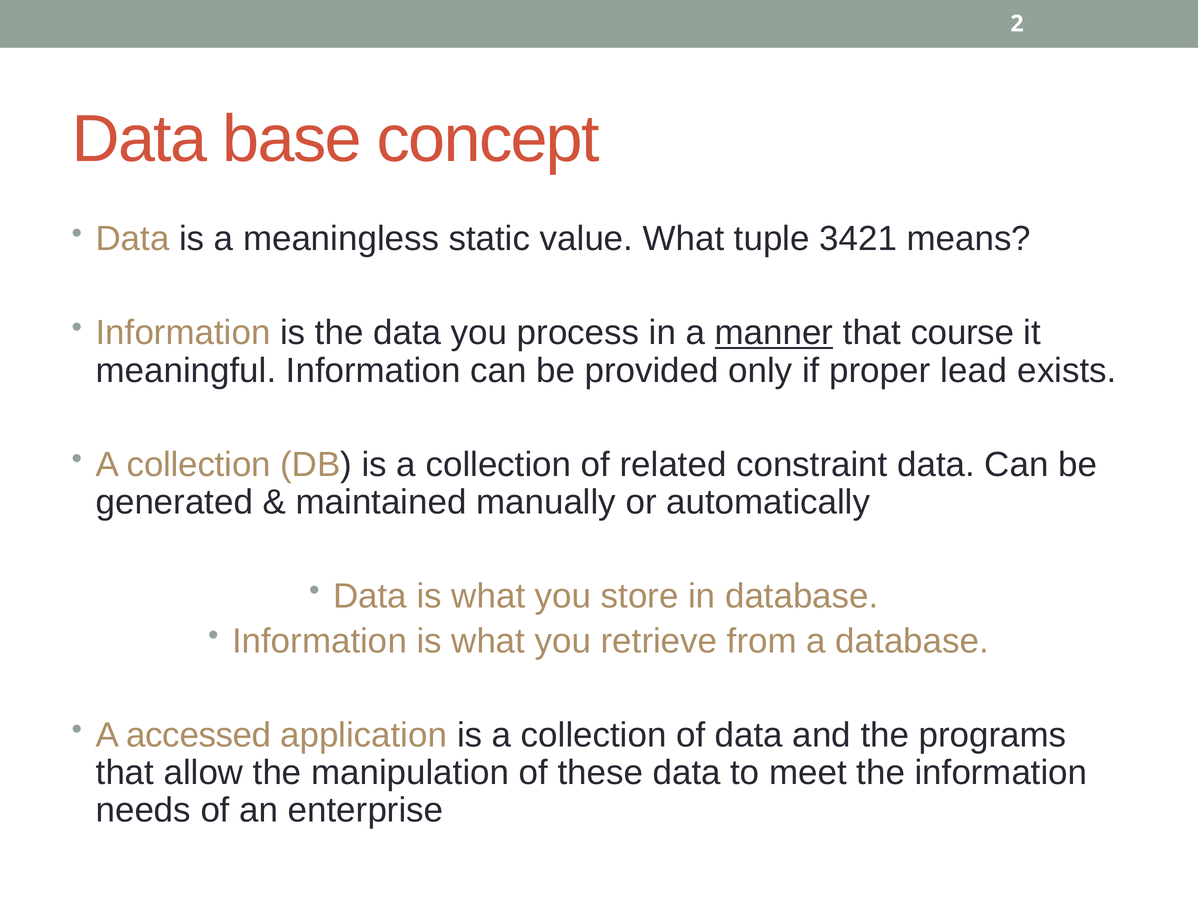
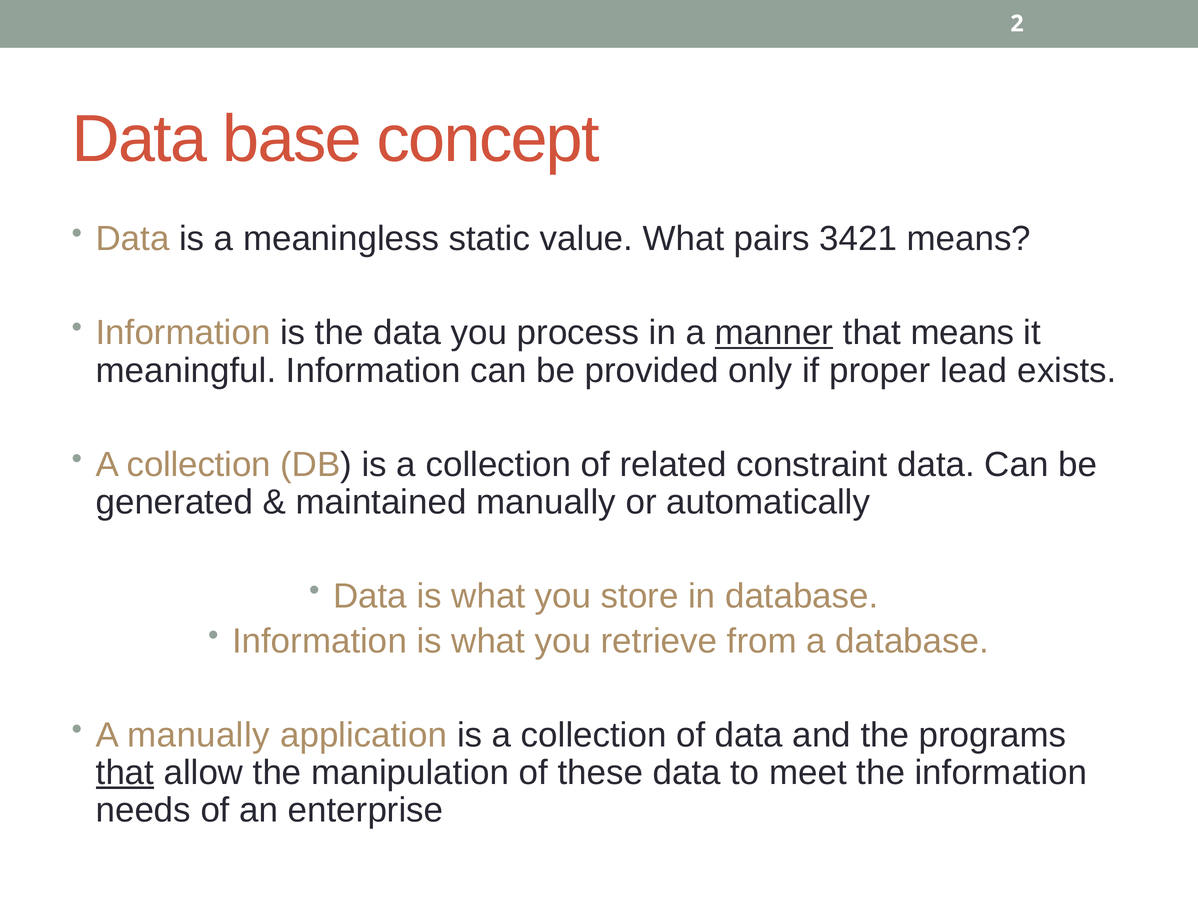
tuple: tuple -> pairs (772, 239)
that course: course -> means (962, 333)
A accessed: accessed -> manually (198, 735)
that underline: none -> present (125, 773)
